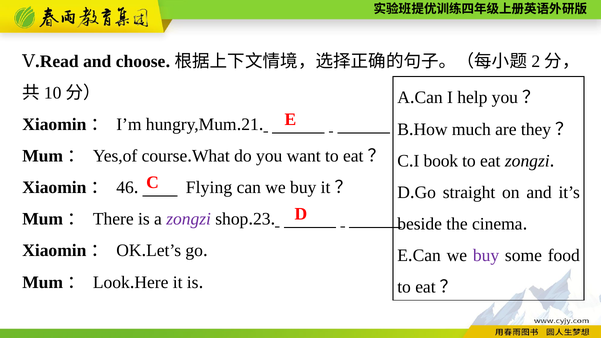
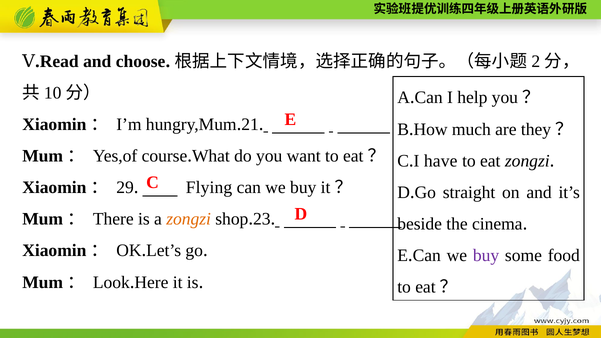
book: book -> have (441, 161)
46: 46 -> 29 (125, 188)
zongzi colour: purple -> orange (189, 219)
